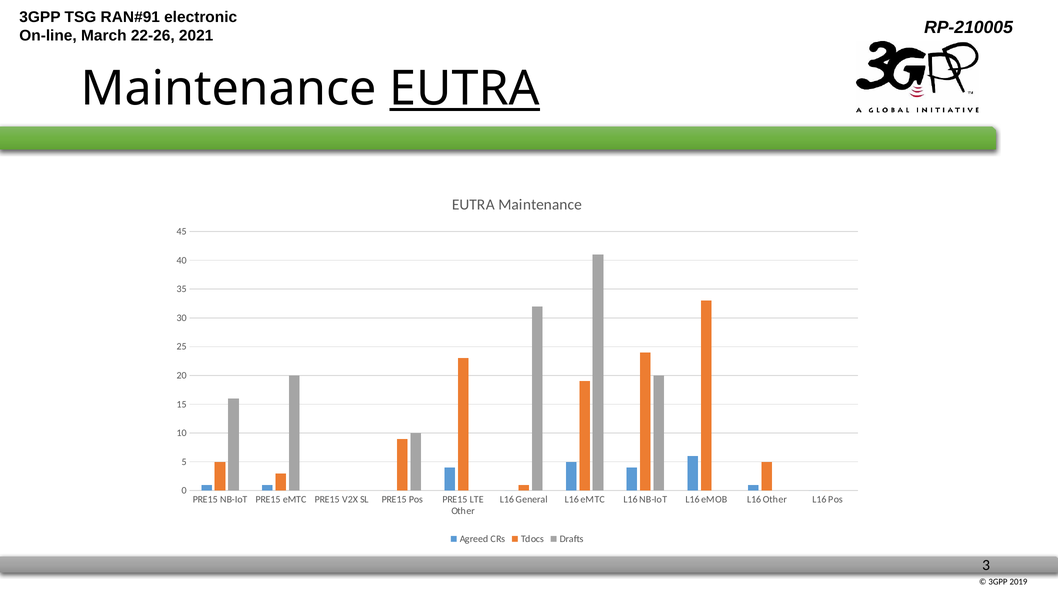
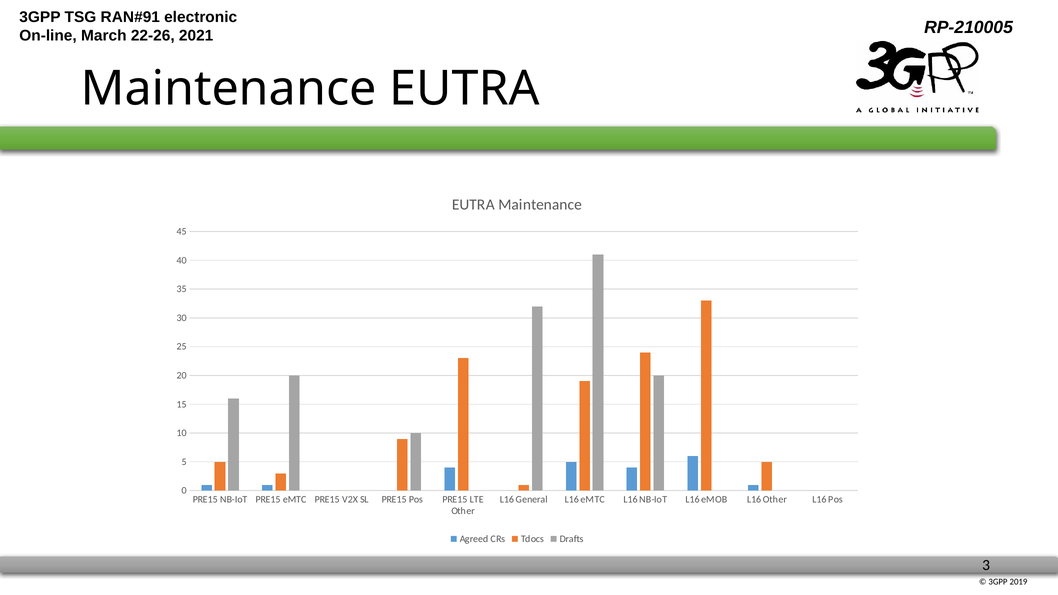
EUTRA underline: present -> none (465, 89)
